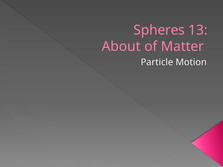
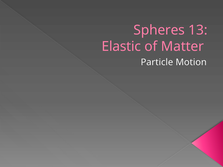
About: About -> Elastic (121, 46)
